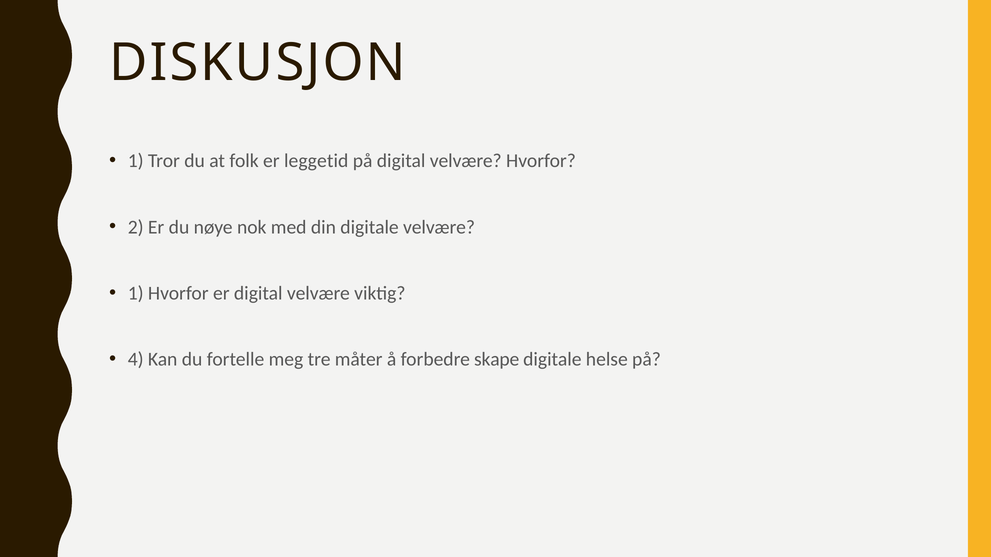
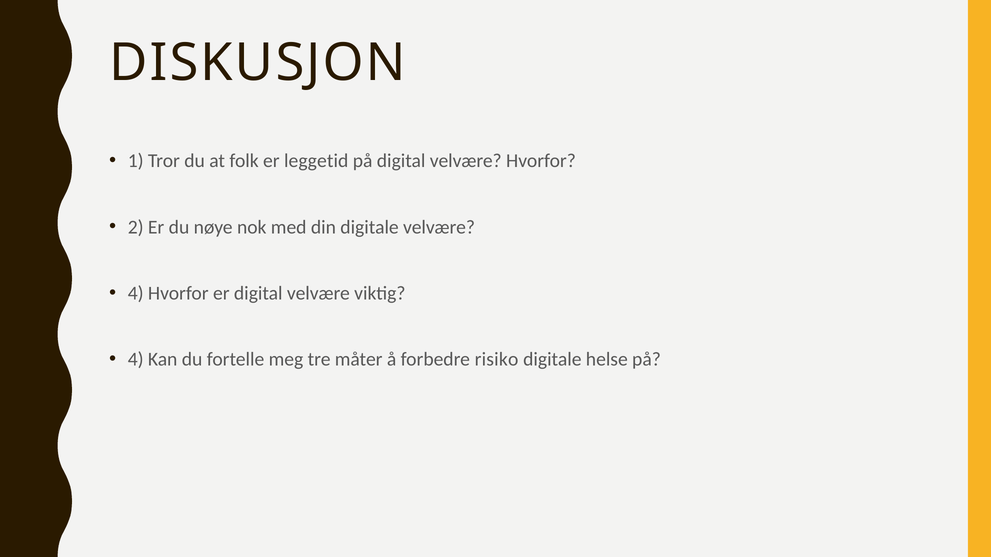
1: 1 -> 4 (136, 293)
skape: skape -> risiko (497, 360)
